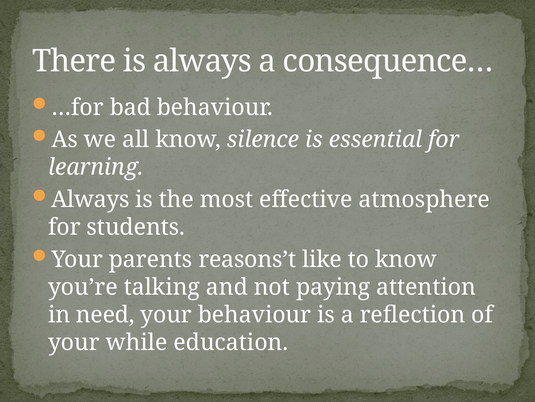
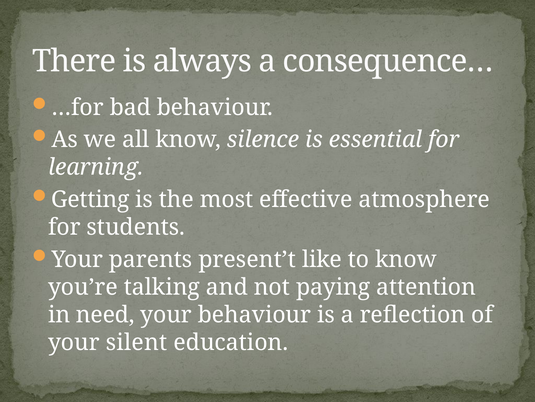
Always: Always -> Getting (90, 199)
reasons’t: reasons’t -> present’t (247, 259)
while: while -> silent (137, 342)
